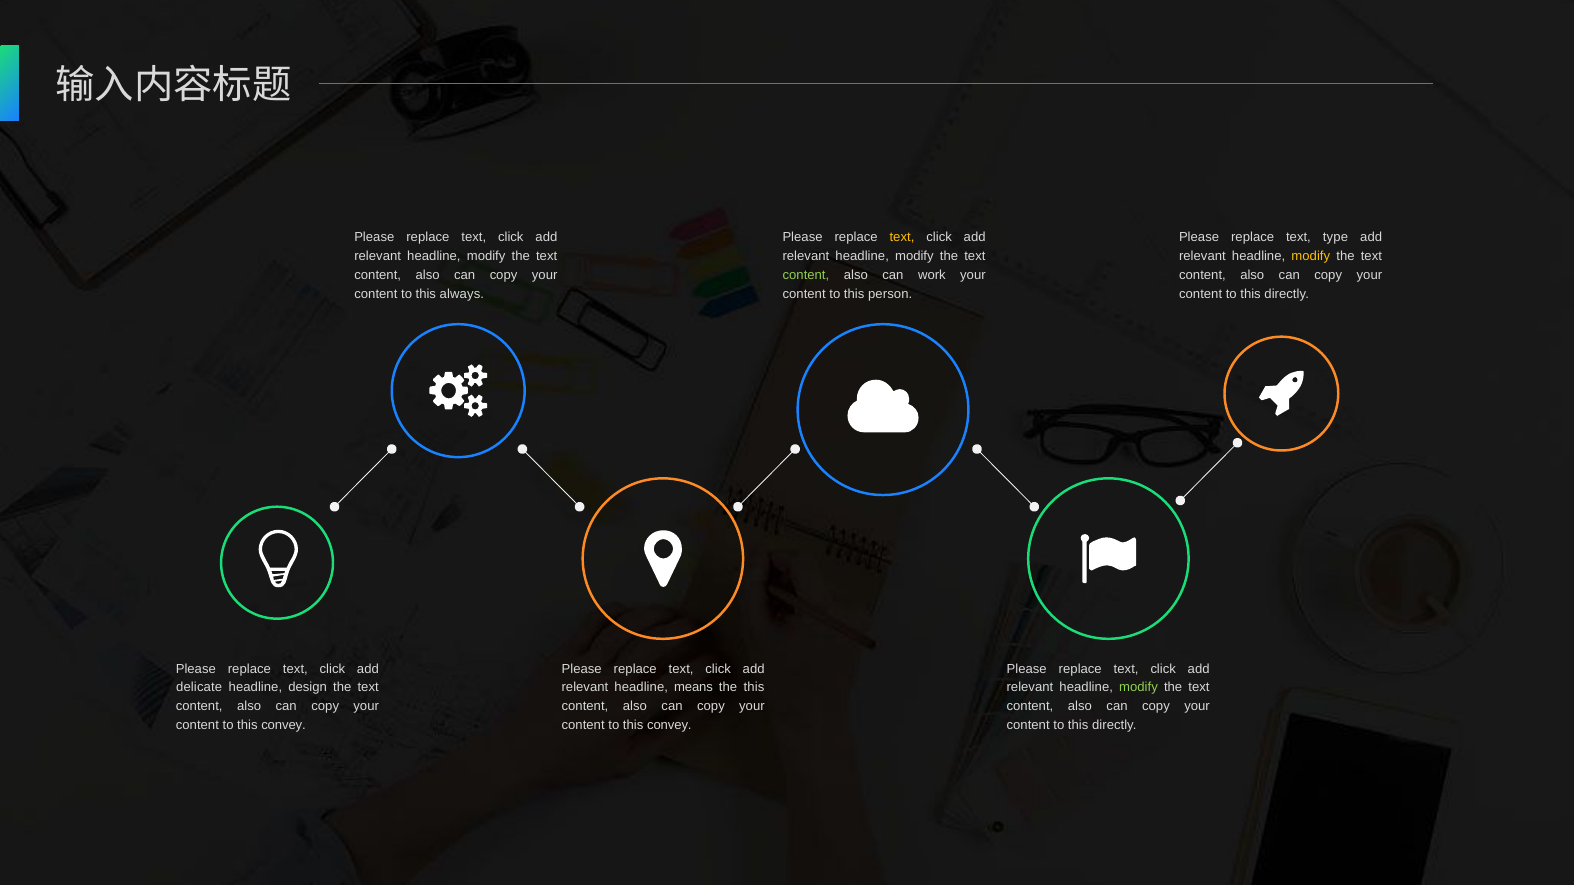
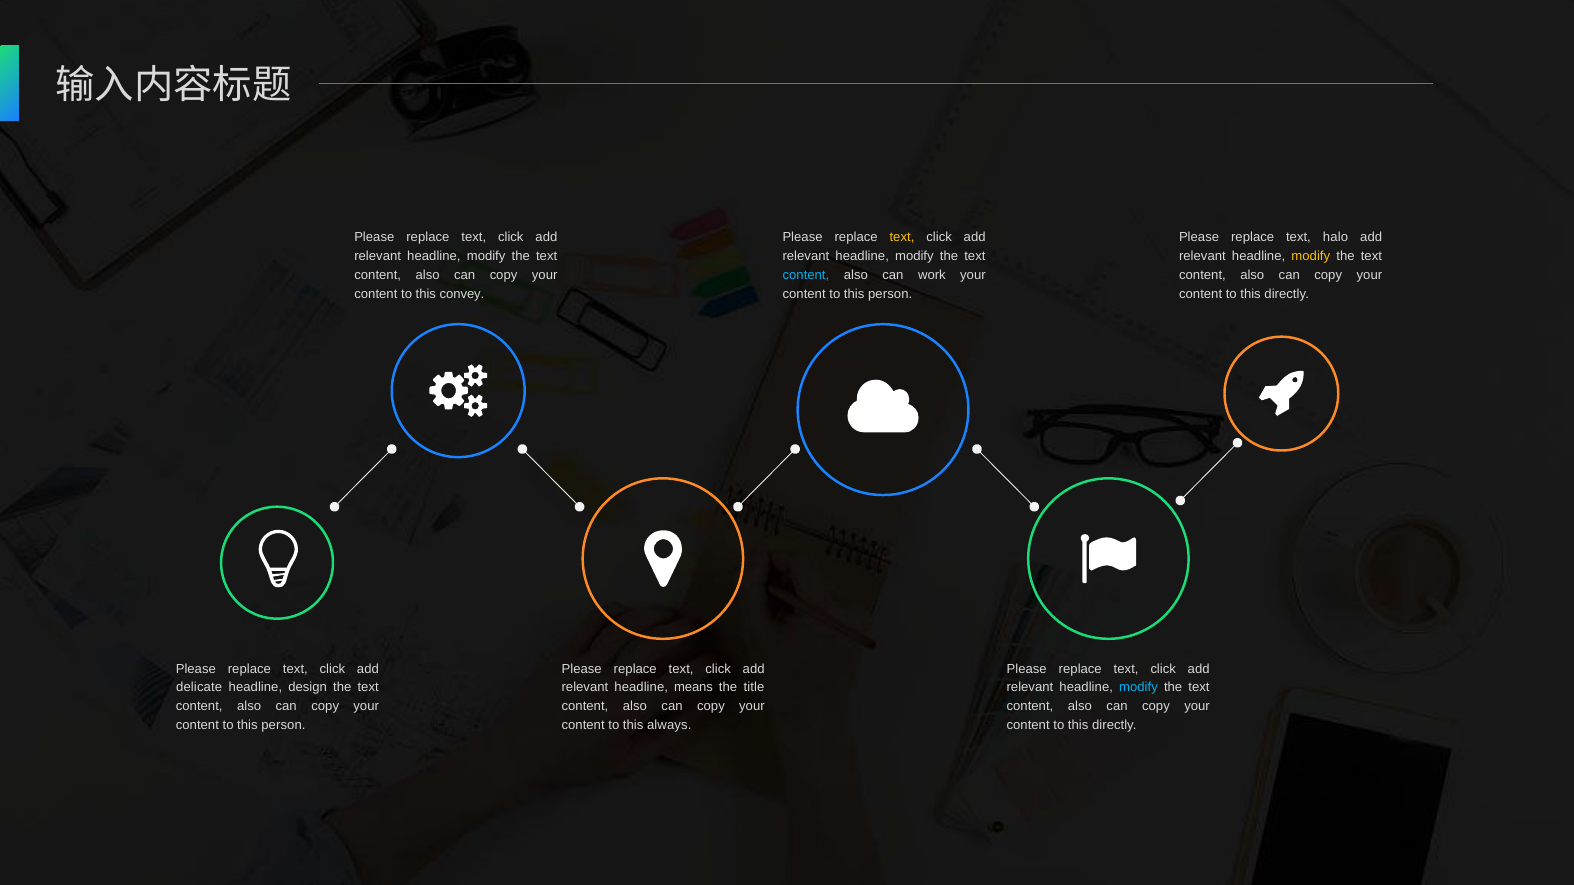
type: type -> halo (1336, 238)
content colour: light green -> light blue (806, 275)
always: always -> convey (462, 294)
the this: this -> title (754, 688)
modify colour: light green -> light blue (1138, 688)
convey: convey -> person (283, 725)
convey: convey -> always (669, 725)
